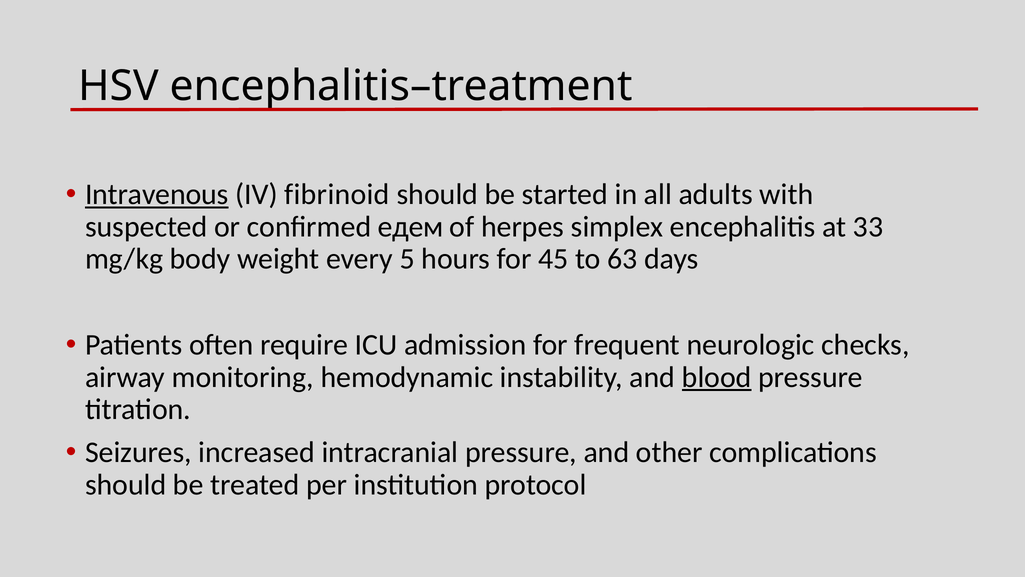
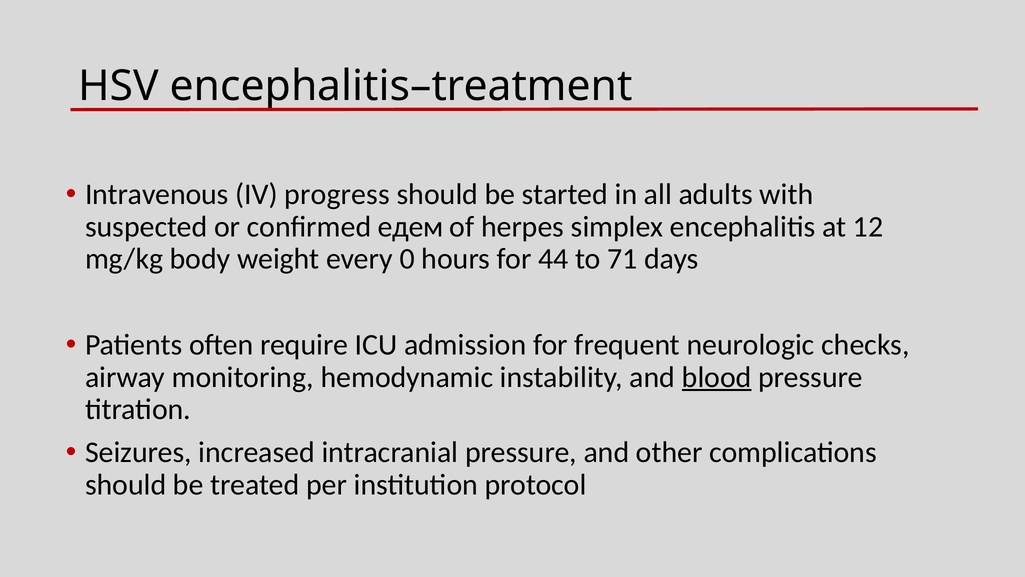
Intravenous underline: present -> none (157, 194)
fibrinoid: fibrinoid -> progress (337, 194)
33: 33 -> 12 (868, 227)
5: 5 -> 0 (407, 259)
45: 45 -> 44 (553, 259)
63: 63 -> 71 (622, 259)
